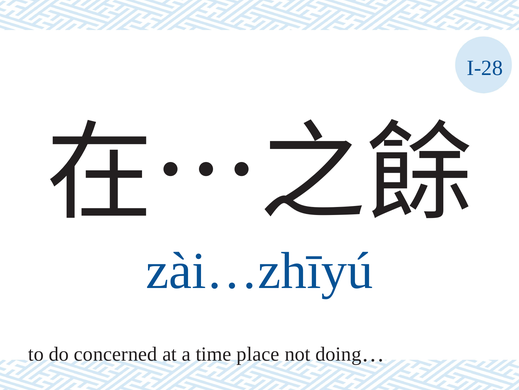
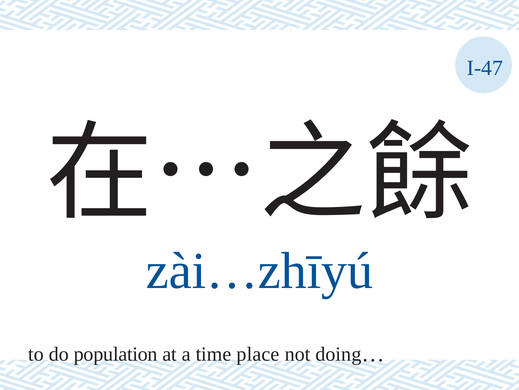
I-28: I-28 -> I-47 (485, 68)
concerned: concerned -> population (116, 354)
